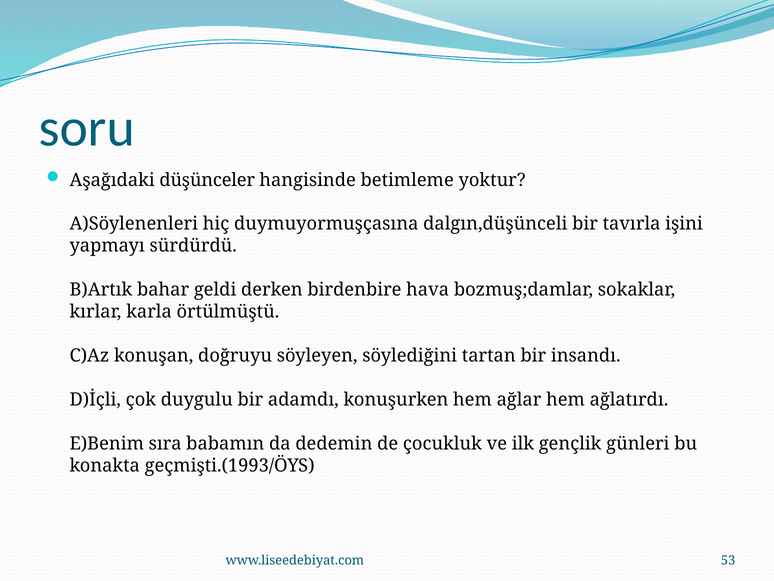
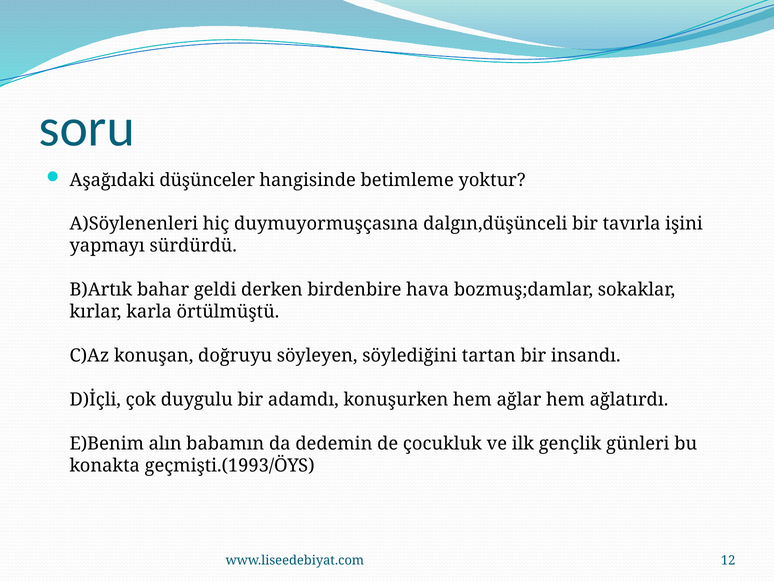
sıra: sıra -> alın (165, 443)
53: 53 -> 12 (728, 560)
